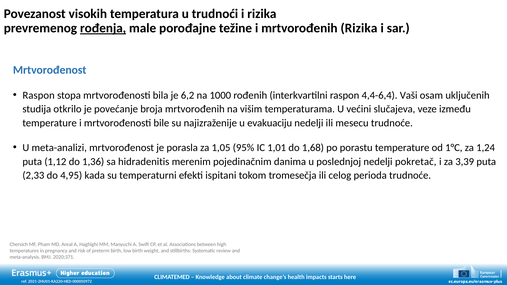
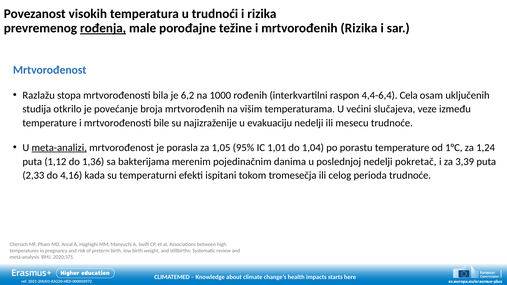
Raspon: Raspon -> Razlažu (39, 95)
Vaši: Vaši -> Cela (409, 95)
meta-analizi underline: none -> present (59, 148)
1,68: 1,68 -> 1,04 (313, 148)
hidradenitis: hidradenitis -> bakterijama (144, 162)
4,95: 4,95 -> 4,16 (71, 176)
